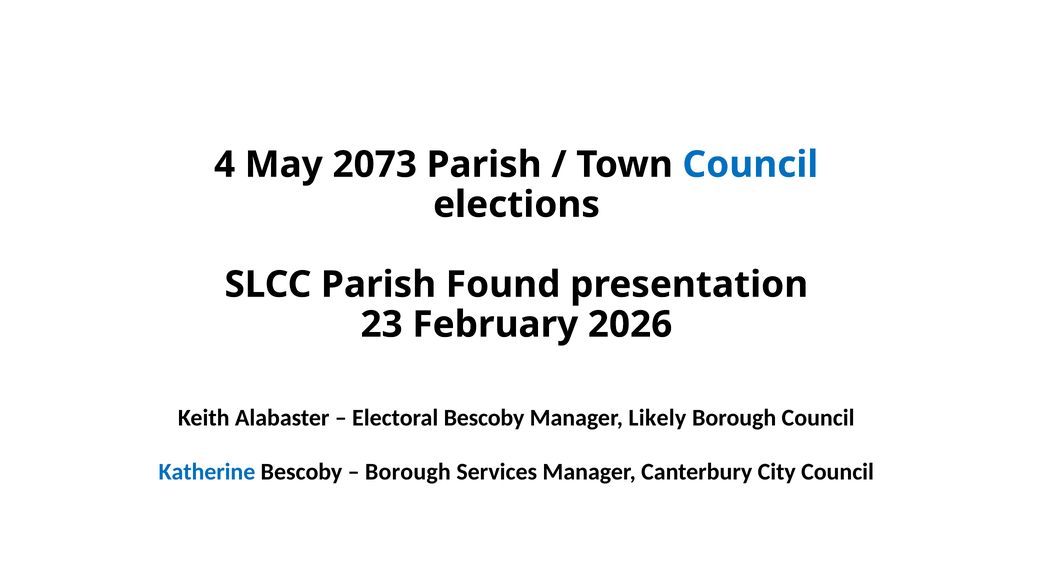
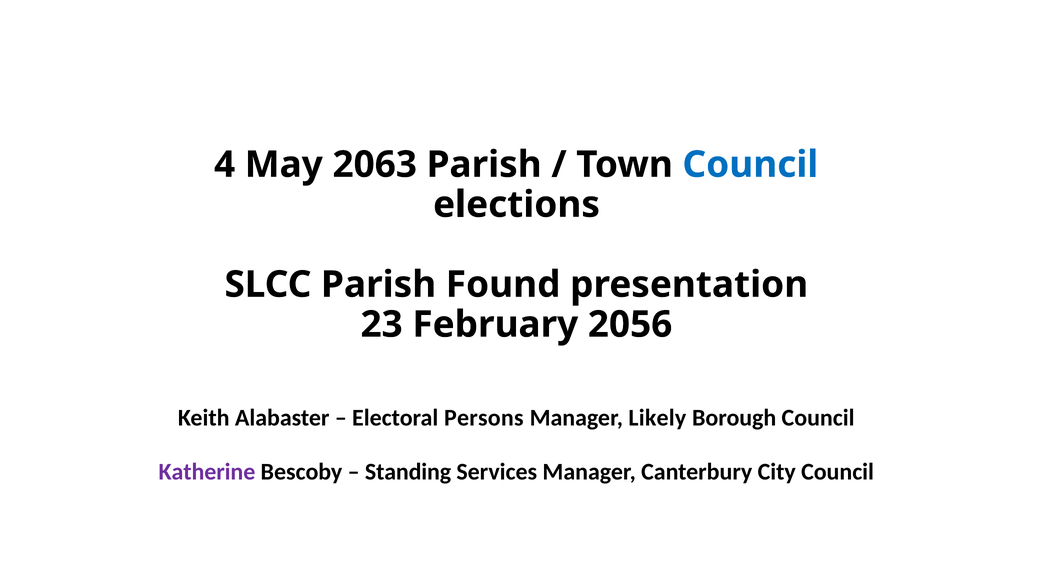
2073: 2073 -> 2063 (375, 165)
2026: 2026 -> 2056 (630, 324)
Electoral Bescoby: Bescoby -> Persons (484, 418)
Katherine colour: blue -> purple (207, 472)
Borough: Borough -> Standing (408, 472)
